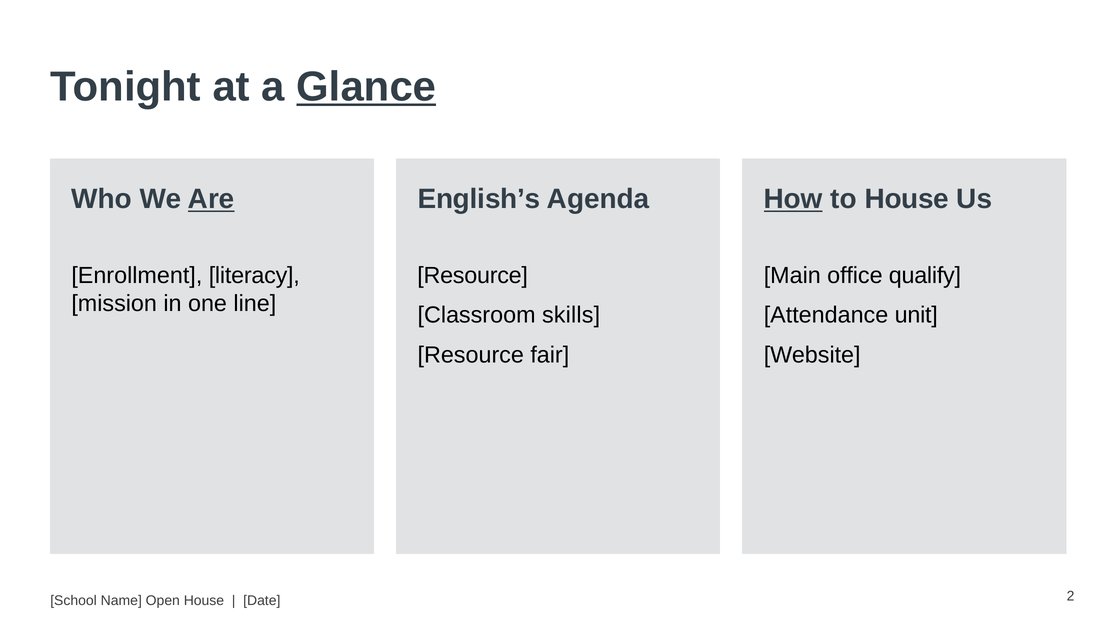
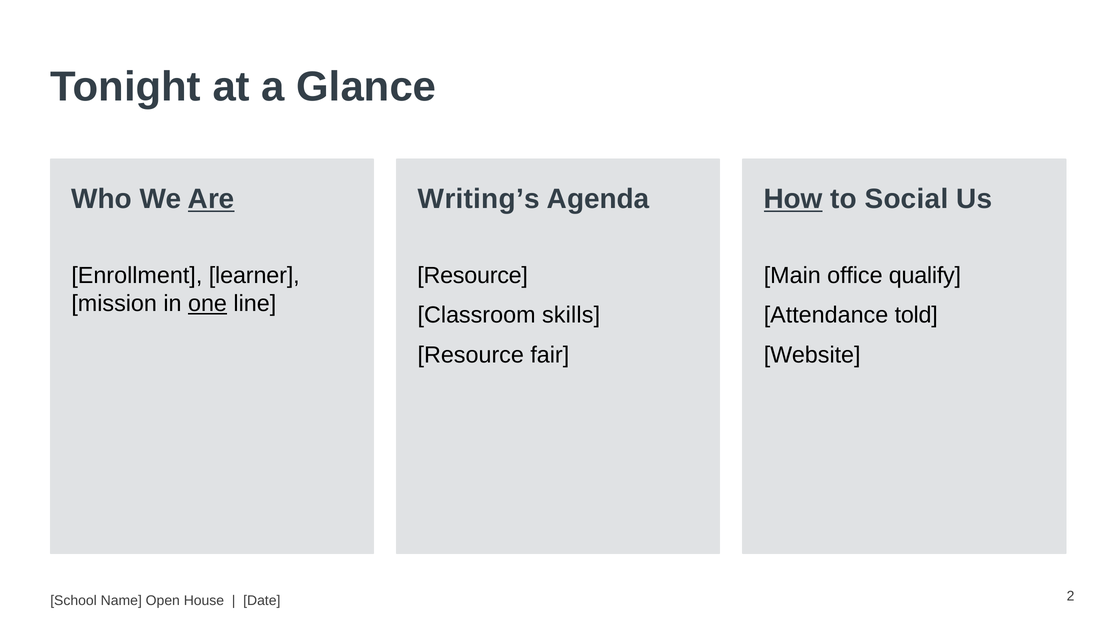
Glance underline: present -> none (366, 87)
English’s: English’s -> Writing’s (479, 199)
to House: House -> Social (906, 199)
literacy: literacy -> learner (254, 276)
one underline: none -> present (208, 304)
unit: unit -> told (916, 316)
